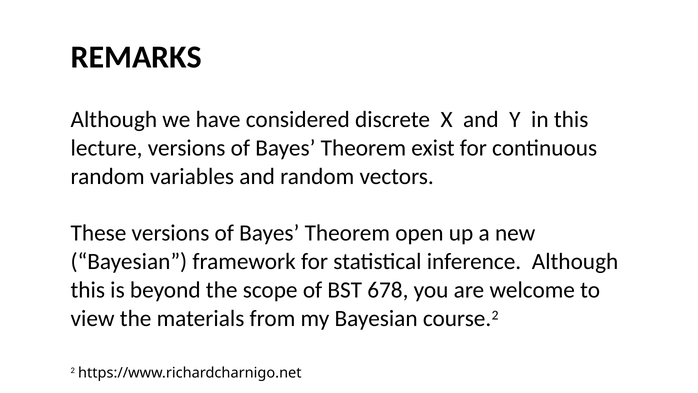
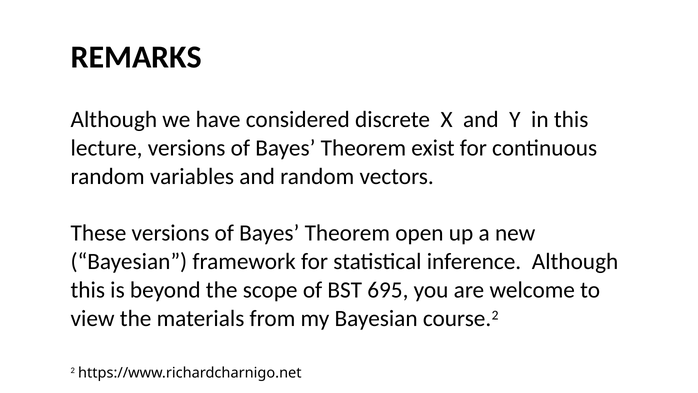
678: 678 -> 695 (388, 290)
